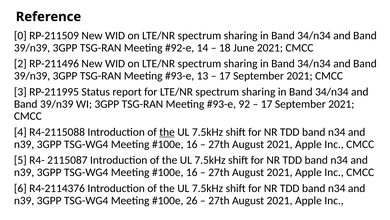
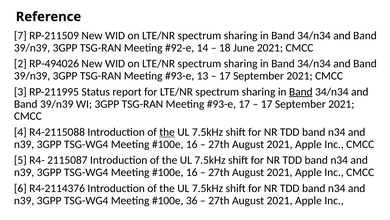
0: 0 -> 7 (20, 35)
RP-211496: RP-211496 -> RP-494026 (54, 64)
Band underline: none -> present (301, 92)
92: 92 -> 17 (244, 104)
26: 26 -> 36 (192, 200)
